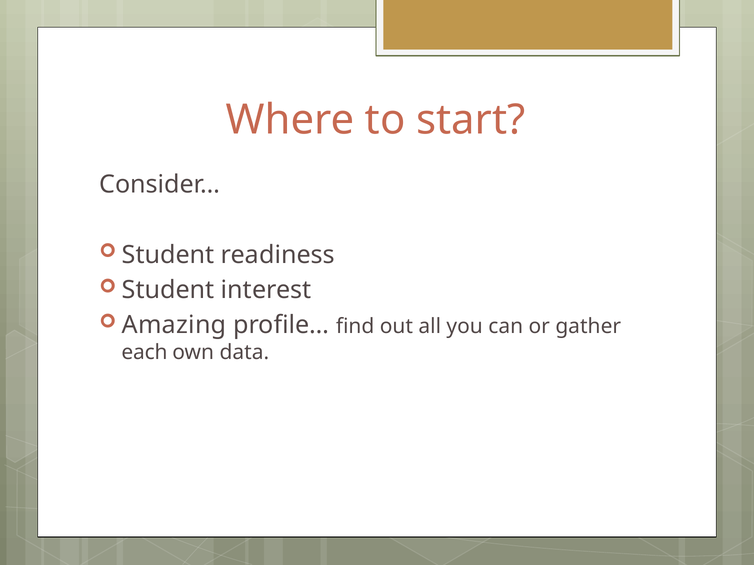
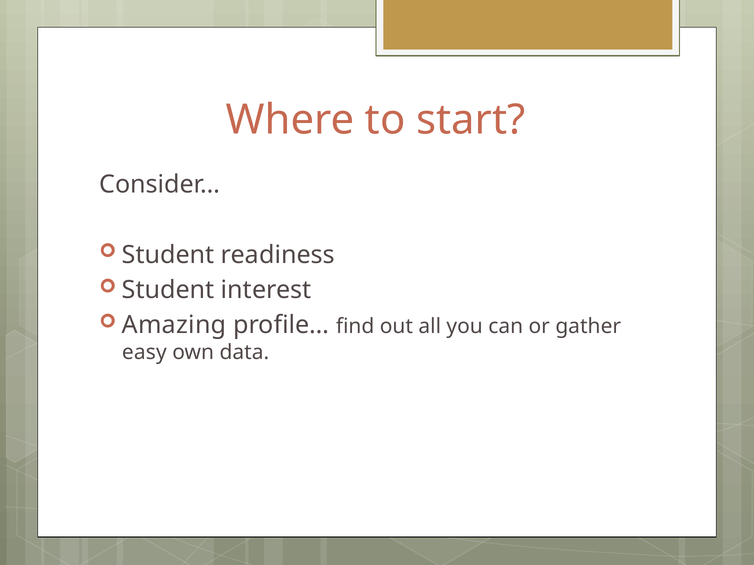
each: each -> easy (144, 353)
